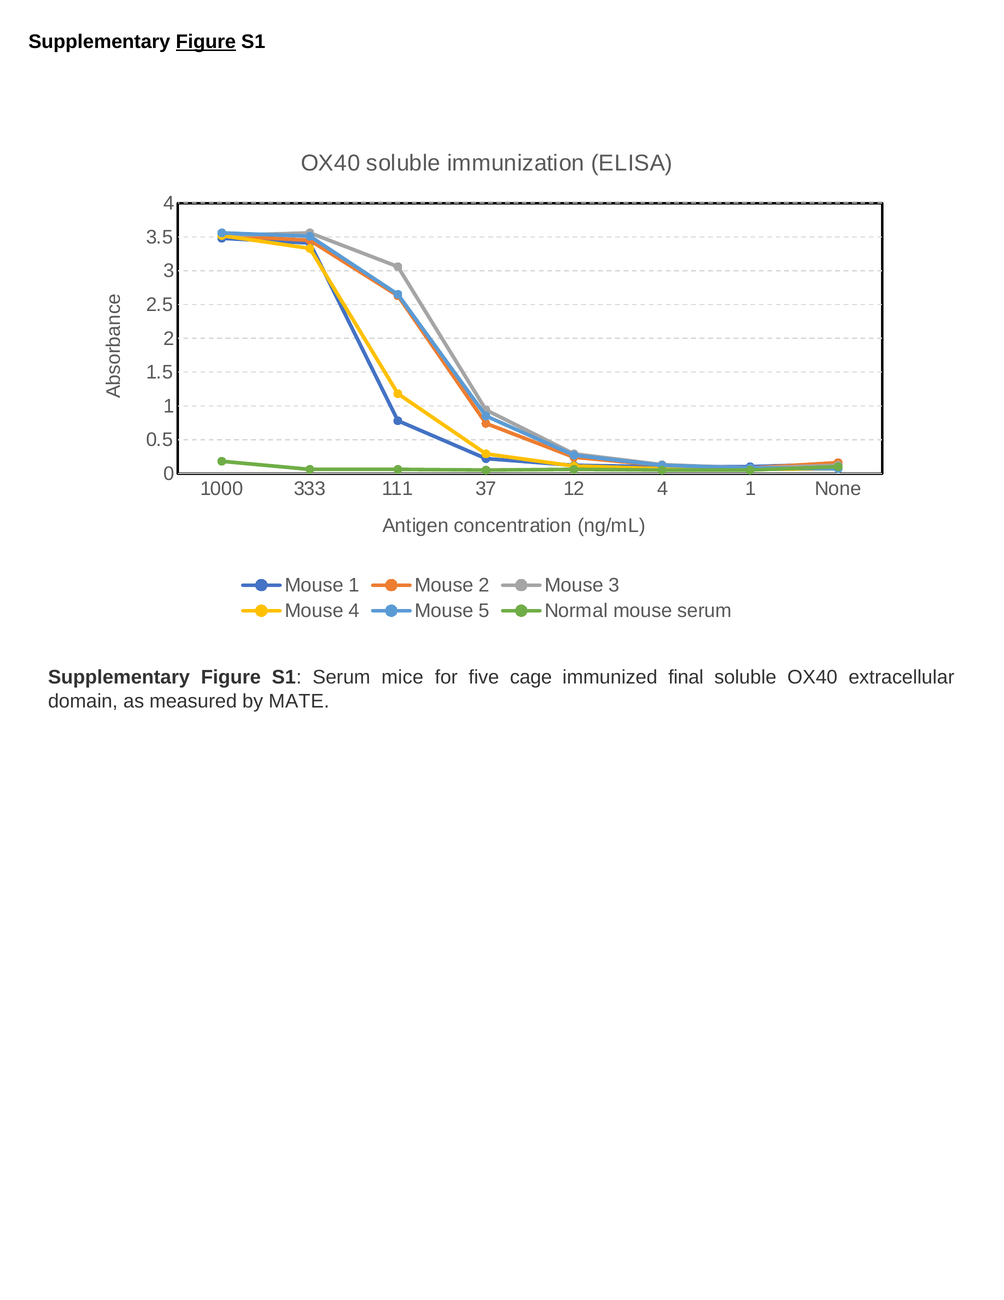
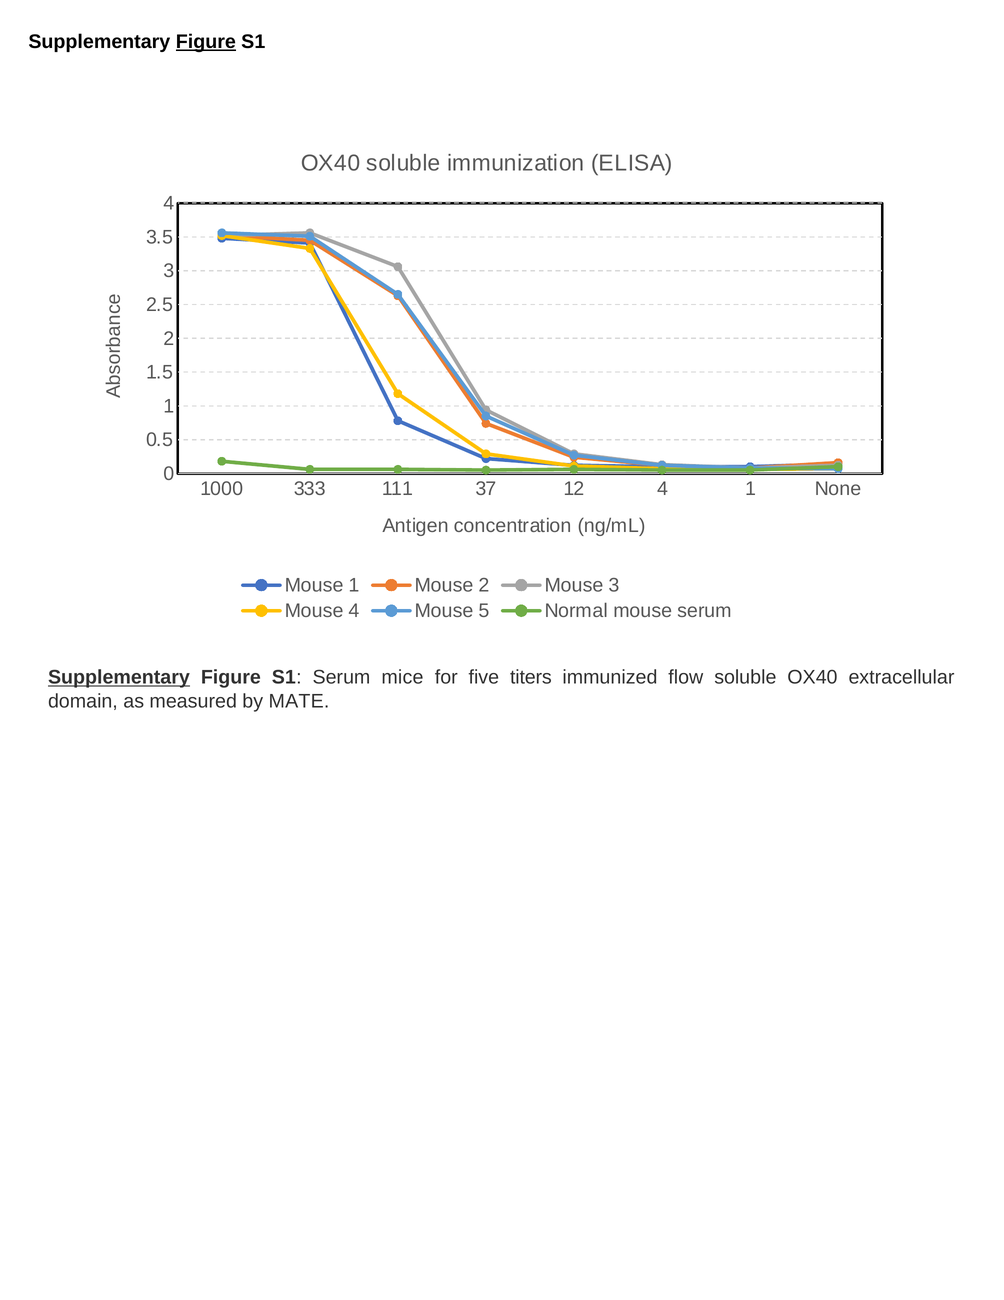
Supplementary underline: none -> present (119, 677)
cage: cage -> titers (531, 677)
final: final -> flow (686, 677)
